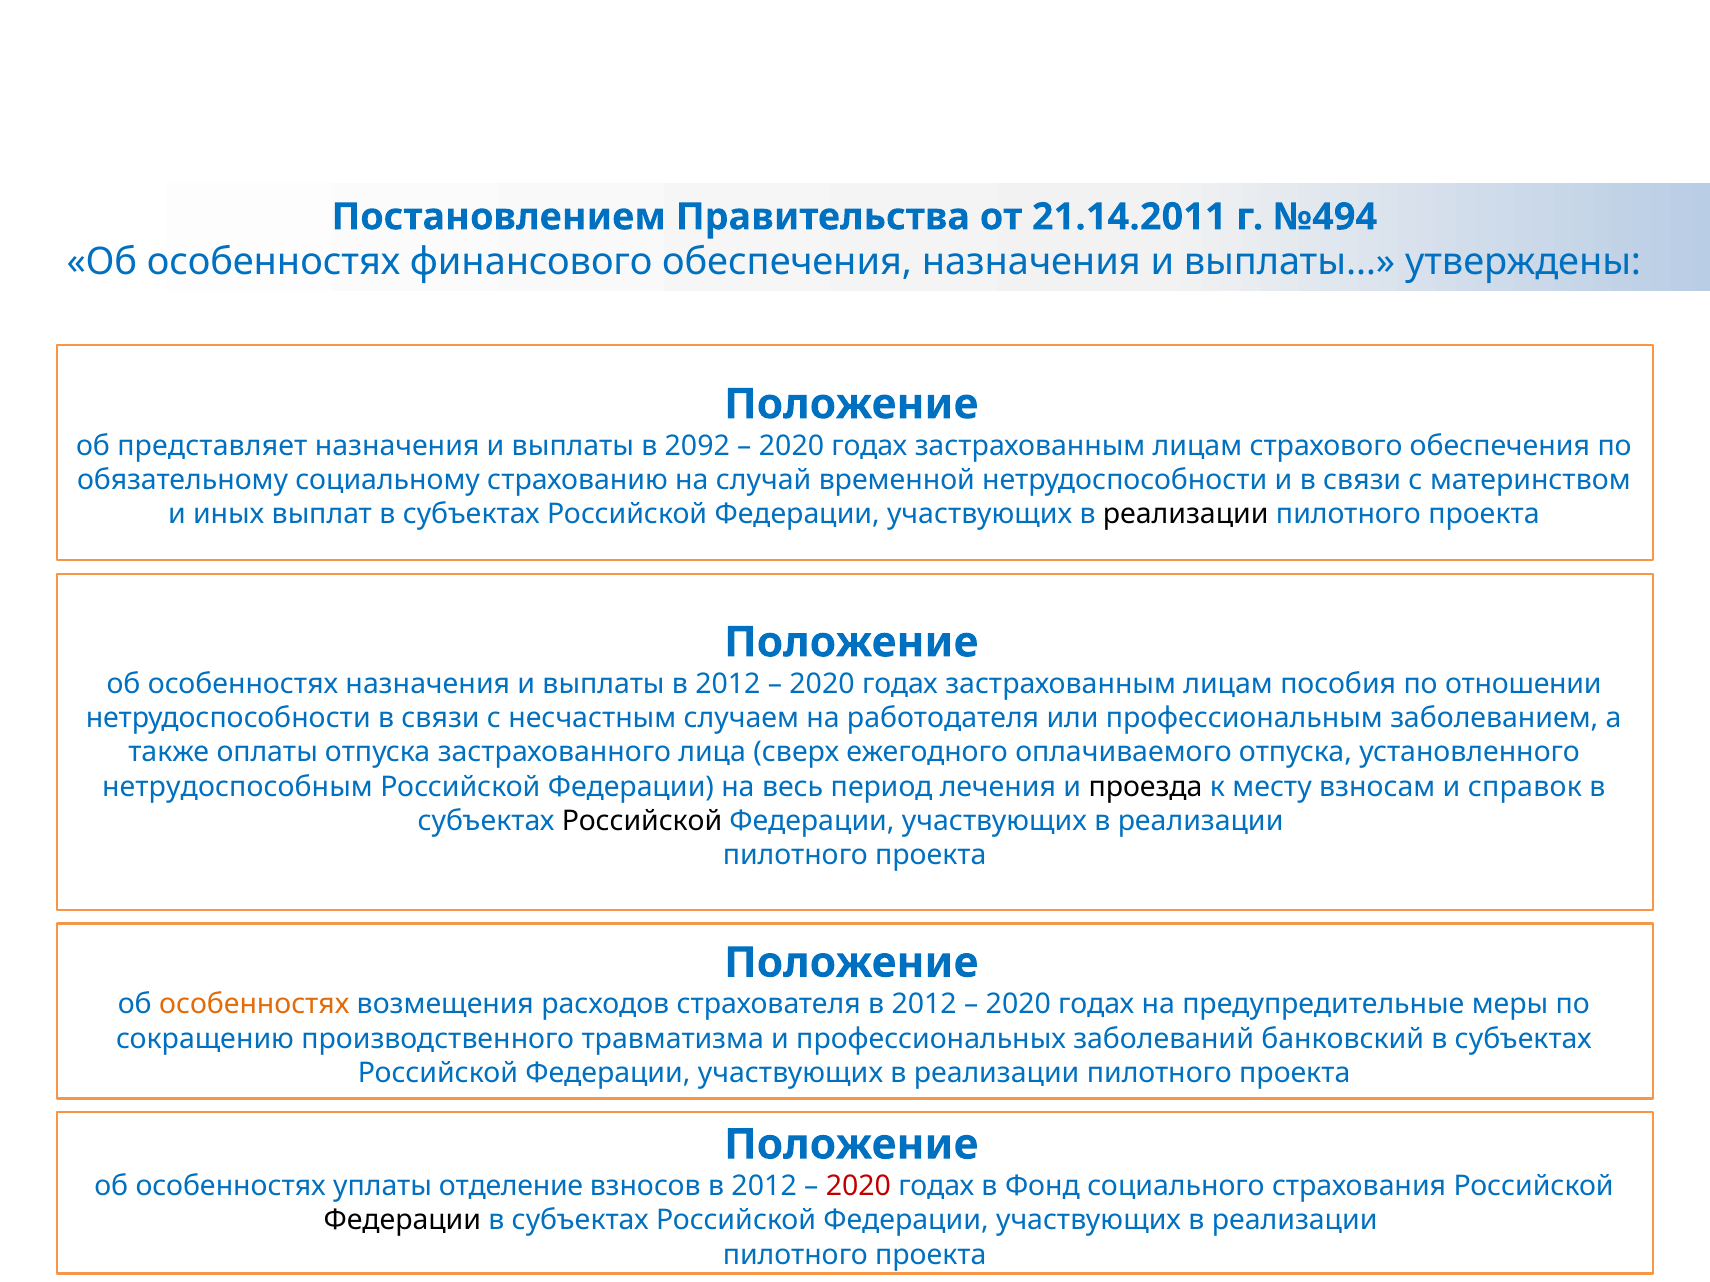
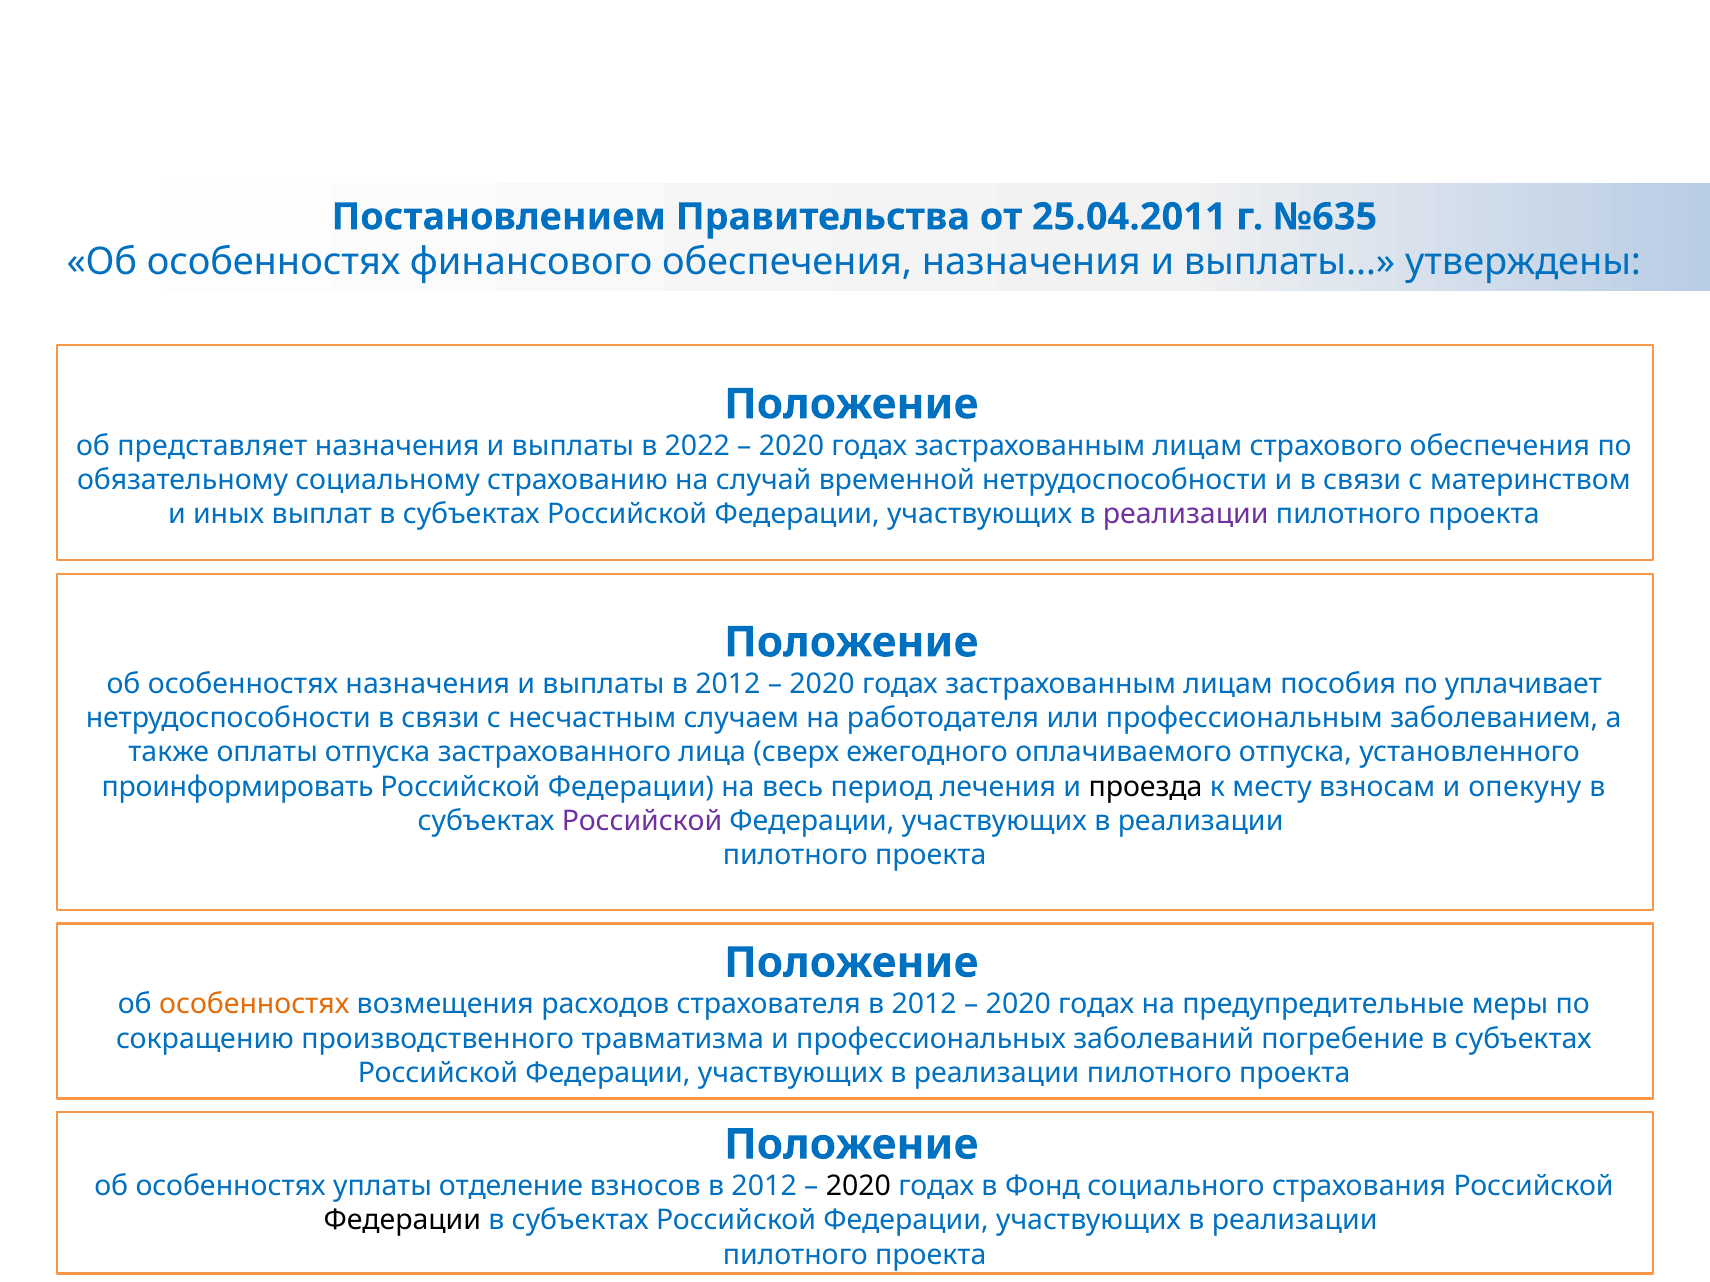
21.14.2011: 21.14.2011 -> 25.04.2011 (1129, 217)
№494: №494 -> №635 (1325, 217)
2092: 2092 -> 2022 (697, 446)
реализации colour: black -> purple (1186, 515)
отношении: отношении -> уплачивает (1523, 684)
нетрудоспособным: нетрудоспособным -> проинформировать (238, 787)
справок: справок -> опекуну (1525, 787)
Российской colour: black -> purple (642, 821)
банковский: банковский -> погребение (1343, 1039)
2020 colour: red -> black (858, 1187)
